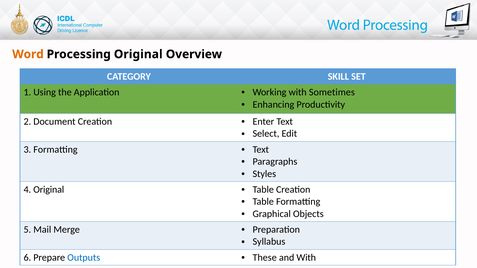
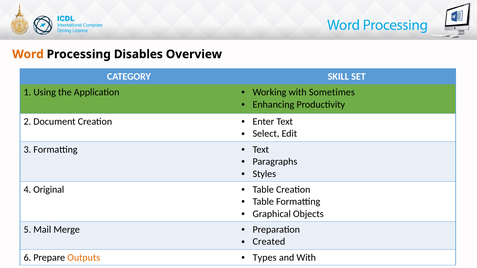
Processing Original: Original -> Disables (138, 54)
Syllabus: Syllabus -> Created (269, 242)
Outputs colour: blue -> orange (84, 258)
These: These -> Types (265, 258)
